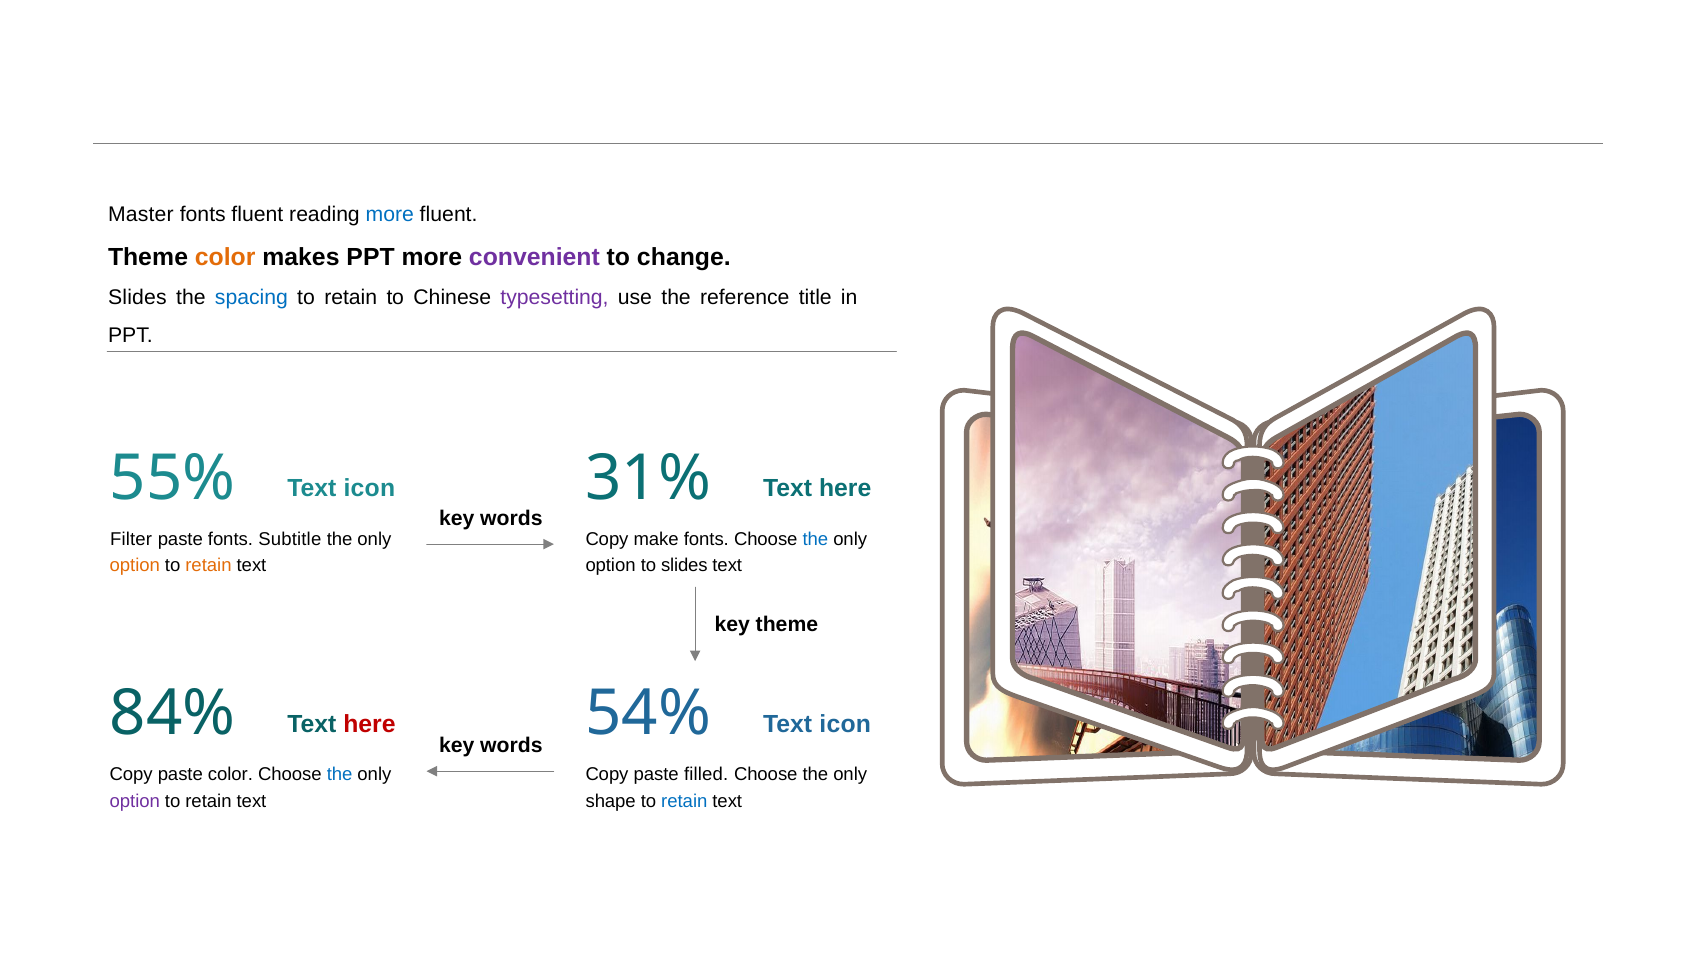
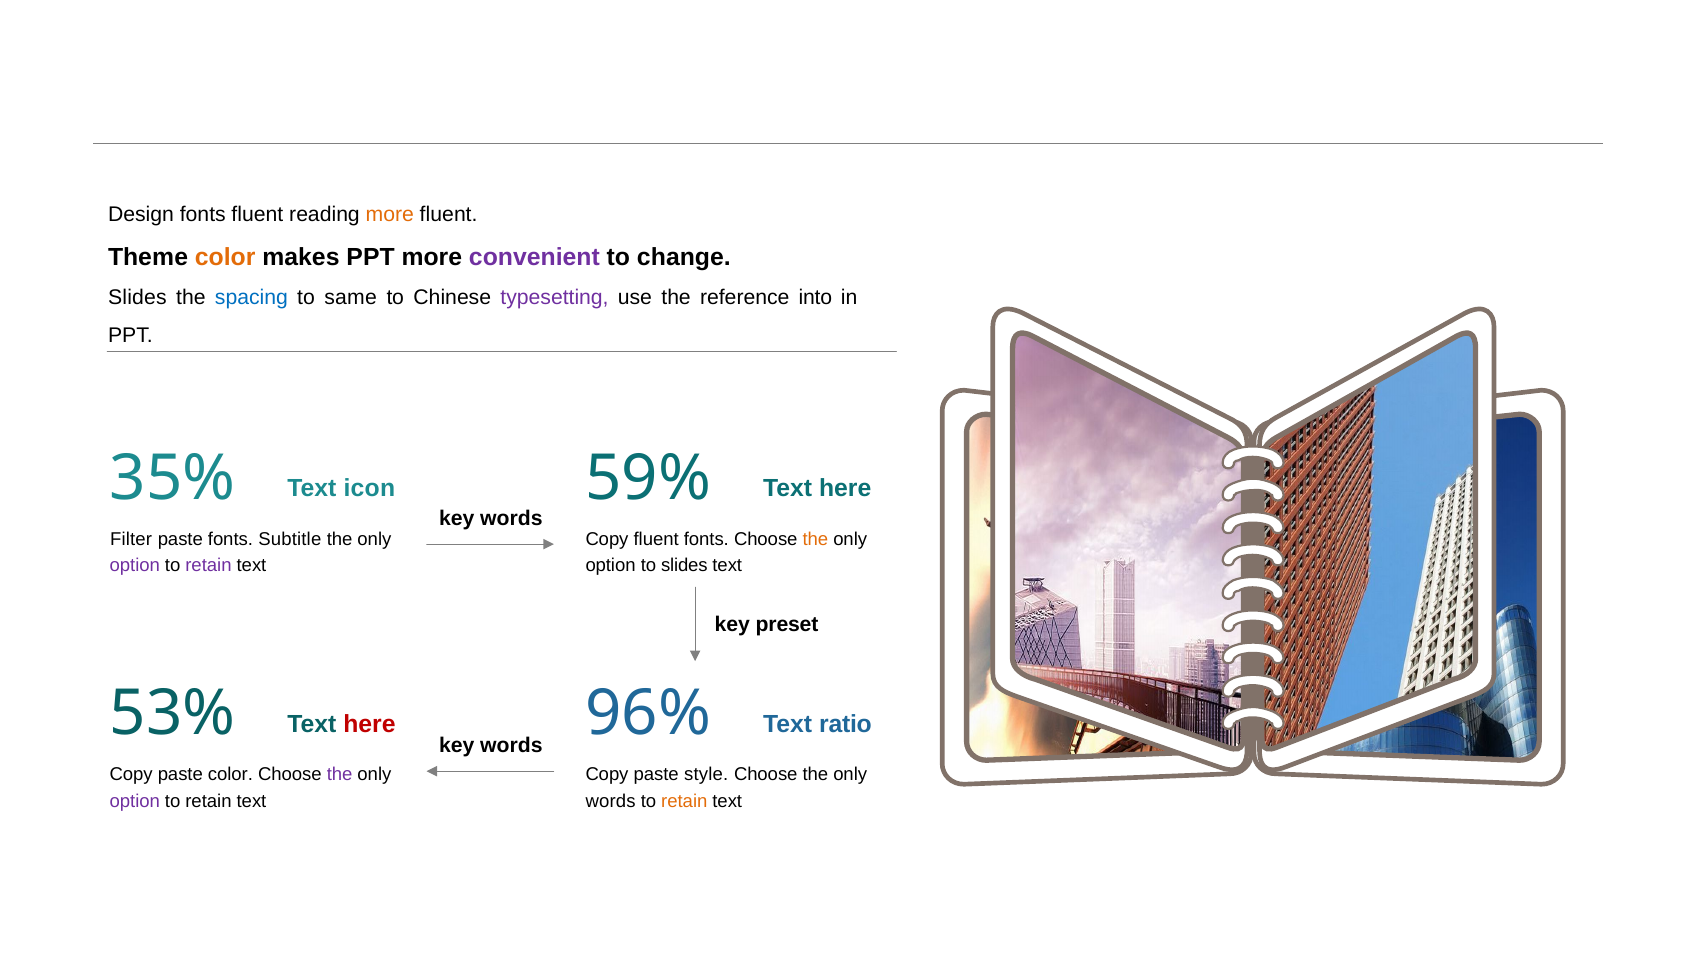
Master: Master -> Design (141, 215)
more colour: blue -> orange (390, 215)
retain: retain -> same (351, 298)
title: title -> into (815, 298)
55%: 55% -> 35% (172, 478)
31%: 31% -> 59% (648, 478)
Copy make: make -> fluent (656, 539)
the colour: blue -> orange (815, 539)
option colour: orange -> purple (135, 566)
retain colour: orange -> purple (208, 566)
key theme: theme -> preset (787, 625)
84%: 84% -> 53% (172, 714)
54%: 54% -> 96% (648, 714)
icon: icon -> ratio (845, 725)
the colour: blue -> purple (340, 775)
filled: filled -> style (706, 775)
shape: shape -> words (611, 801)
retain colour: blue -> orange (684, 801)
